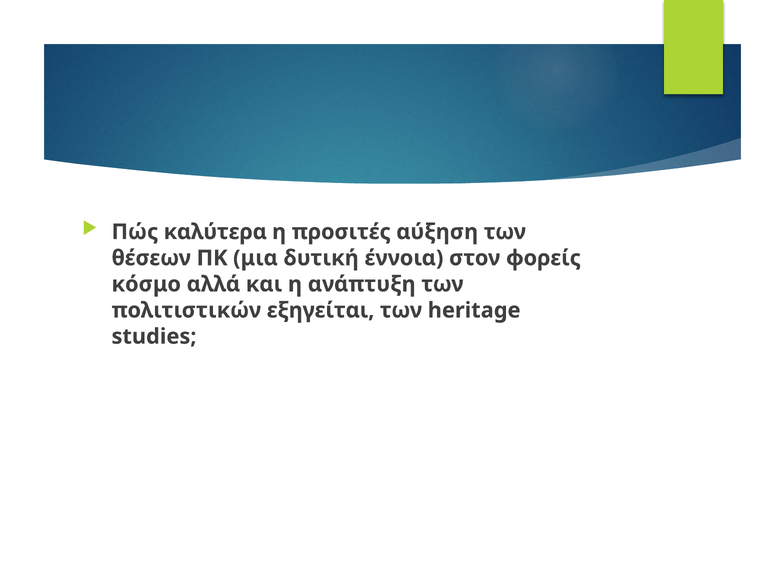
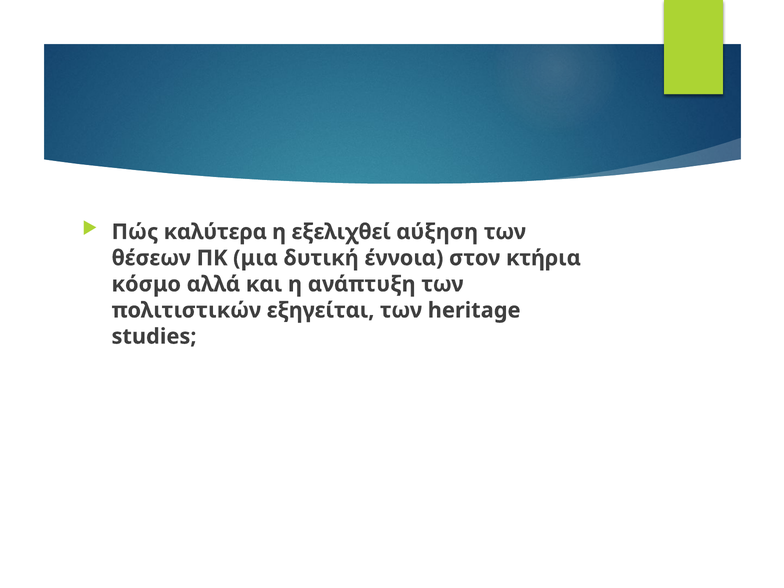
προσιτές: προσιτές -> εξελιχθεί (341, 232)
φορείς: φορείς -> κτήρια (543, 258)
